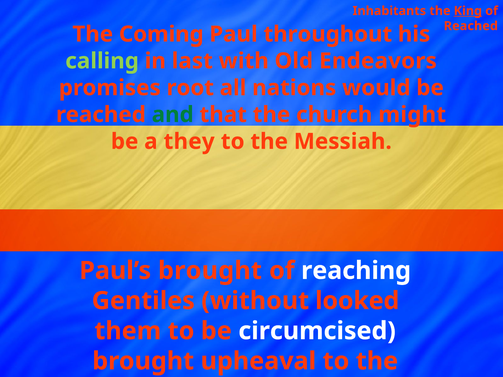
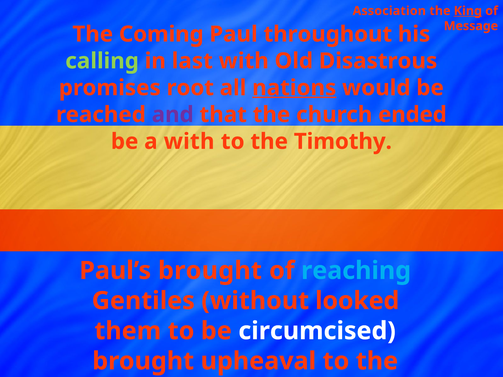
Inhabitants: Inhabitants -> Association (389, 11)
Reached: Reached -> Message (471, 26)
Endeavors: Endeavors -> Disastrous (378, 61)
nations underline: none -> present (294, 88)
and colour: green -> purple (173, 115)
might: might -> ended (412, 115)
a they: they -> with (189, 142)
Messiah: Messiah -> Timothy (343, 142)
reaching colour: white -> light blue (356, 271)
